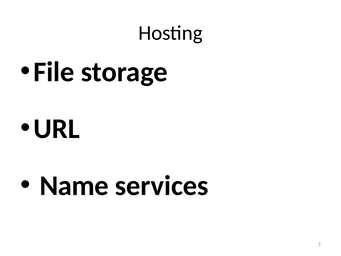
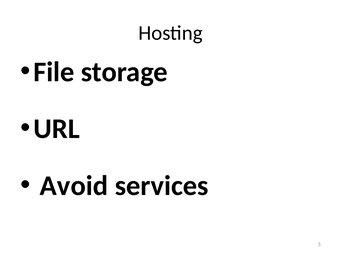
Name: Name -> Avoid (74, 186)
